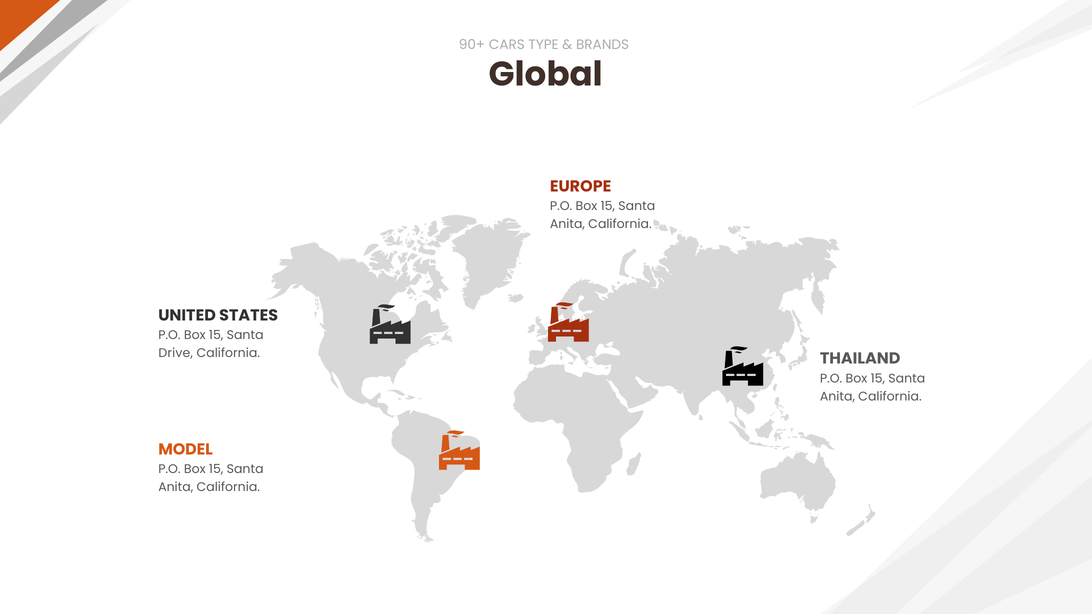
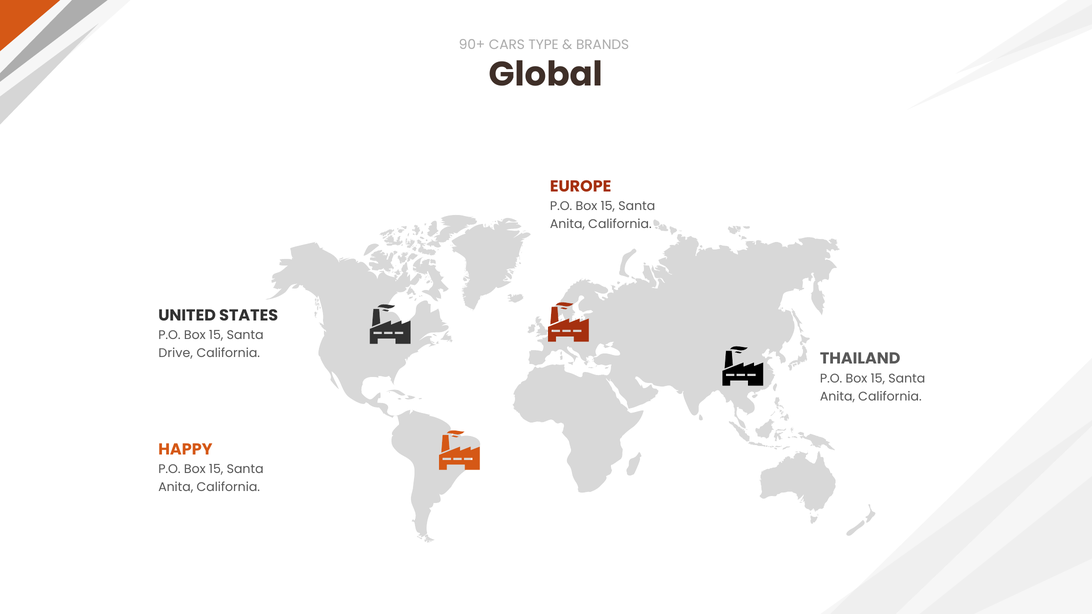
MODEL: MODEL -> HAPPY (185, 450)
